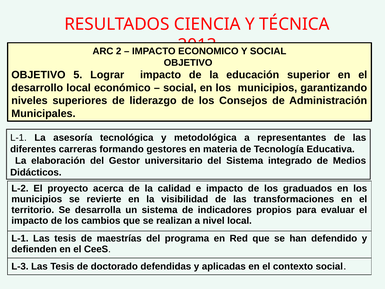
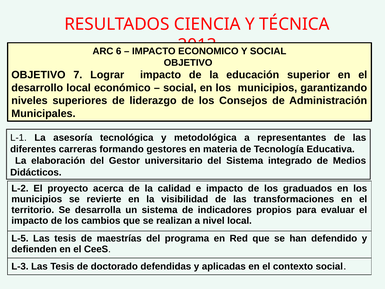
2: 2 -> 6 (119, 51)
5: 5 -> 7 (78, 75)
L-1: L-1 -> L-5 (20, 238)
